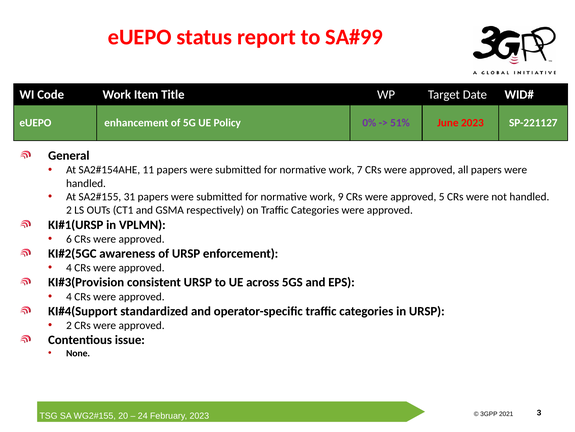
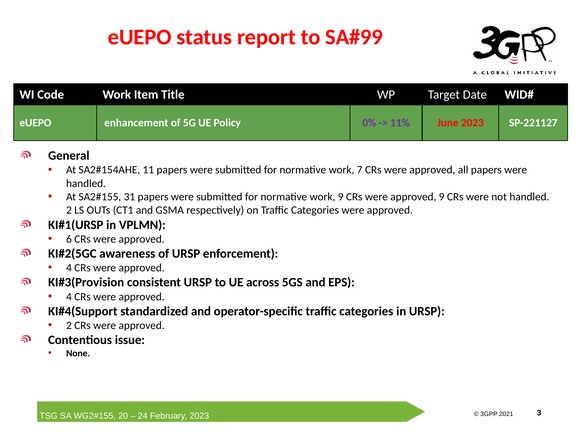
51%: 51% -> 11% (400, 123)
approved 5: 5 -> 9 (442, 196)
